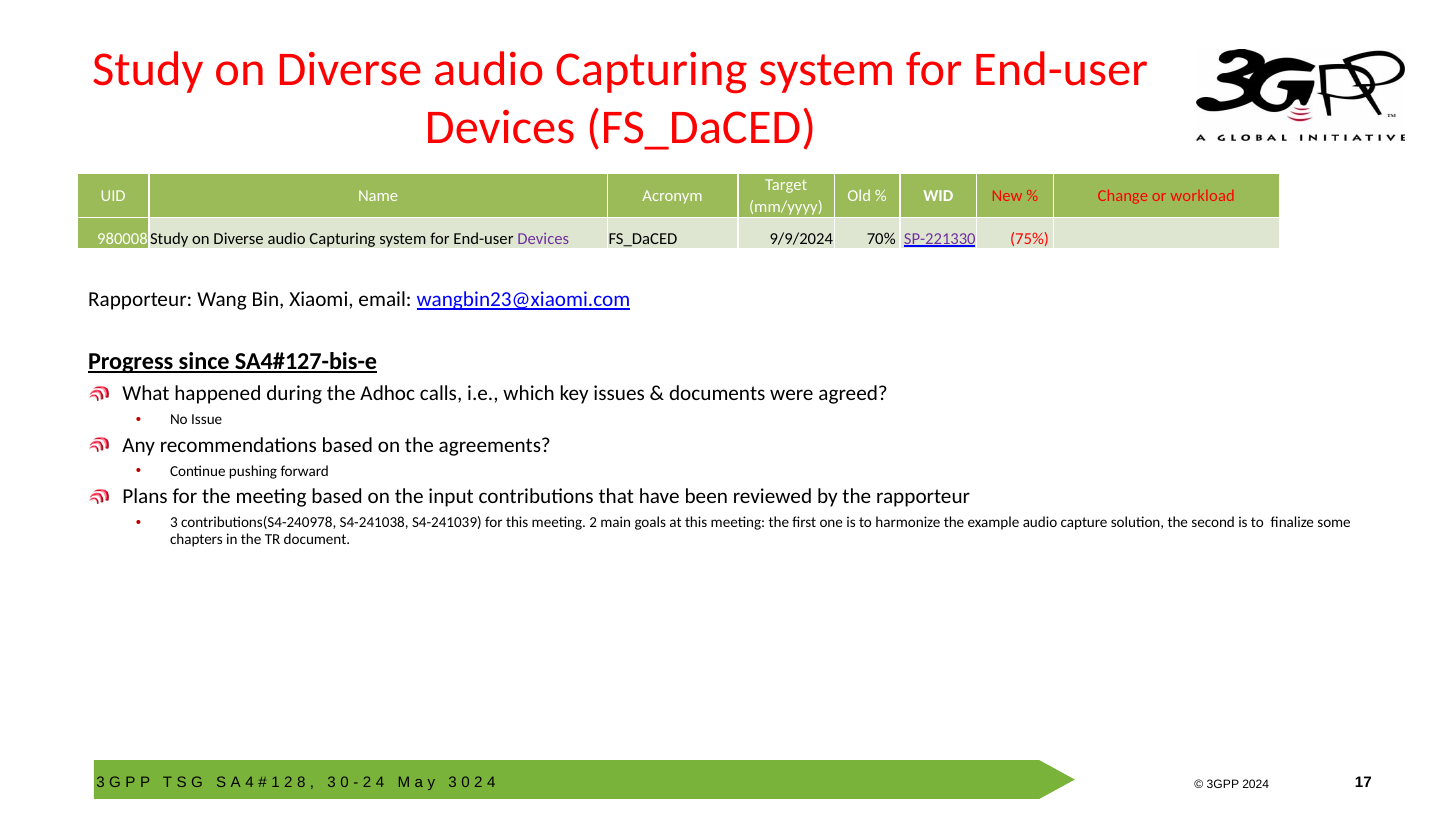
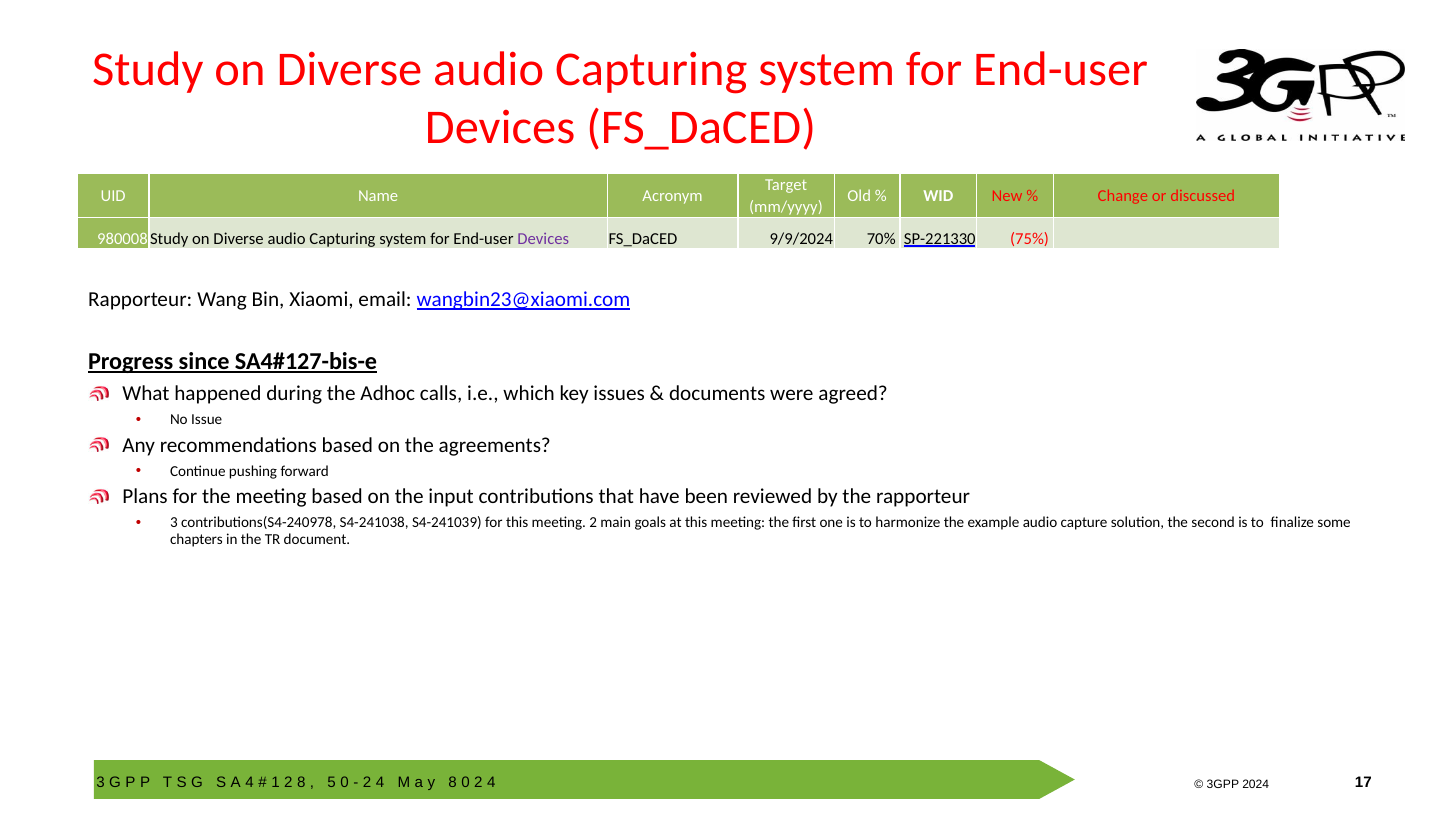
workload: workload -> discussed (1203, 196)
SP-221330 colour: purple -> black (940, 239)
3: 3 -> 5 (332, 782)
3: 3 -> 8 (453, 782)
